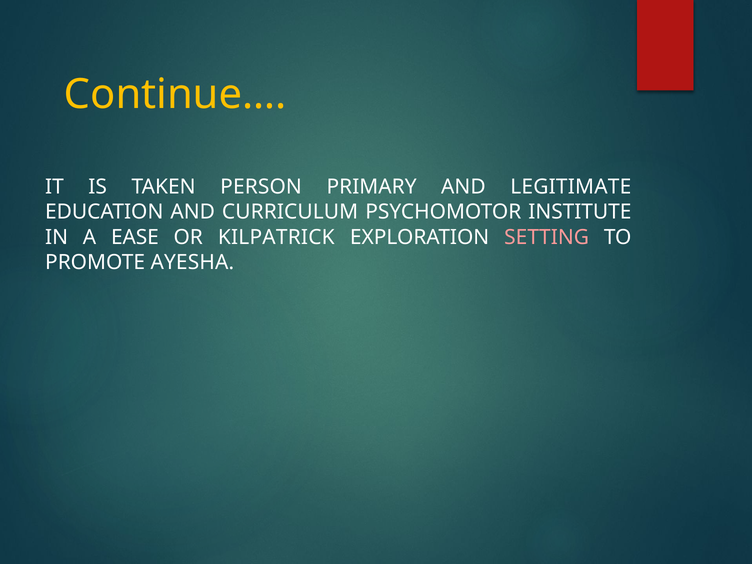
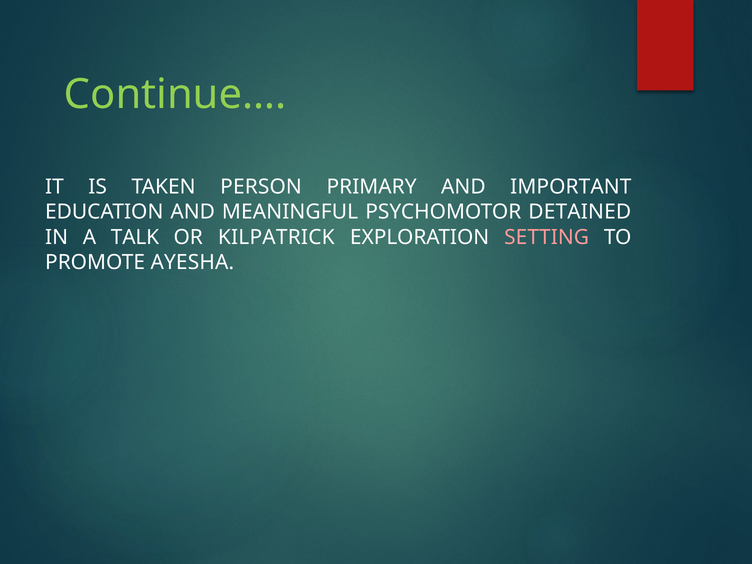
Continue… colour: yellow -> light green (175, 94)
LEGITIMATE: LEGITIMATE -> IMPORTANT (571, 187)
CURRICULUM: CURRICULUM -> MEANINGFUL (290, 212)
INSTITUTE: INSTITUTE -> DETAINED (580, 212)
EASE: EASE -> TALK (135, 237)
